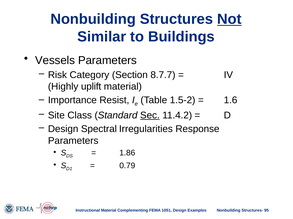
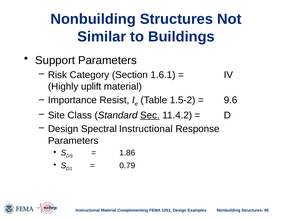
Not underline: present -> none (229, 19)
Vessels: Vessels -> Support (55, 61)
8.7.7: 8.7.7 -> 1.6.1 (163, 75)
1.6: 1.6 -> 9.6 (231, 100)
Spectral Irregularities: Irregularities -> Instructional (146, 129)
